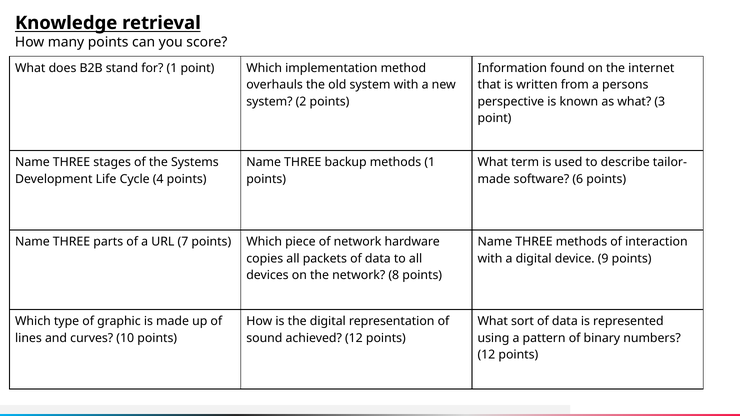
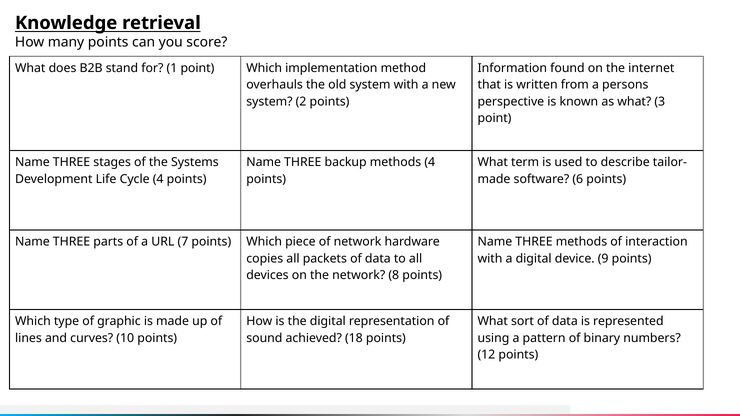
methods 1: 1 -> 4 (430, 162)
achieved 12: 12 -> 18 (354, 338)
